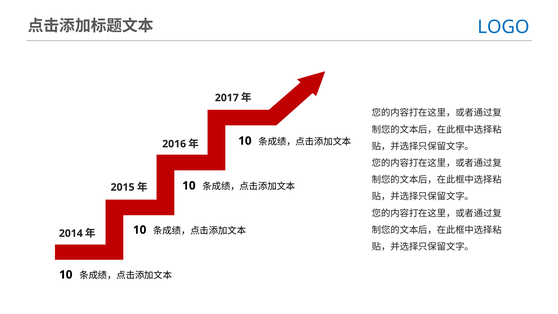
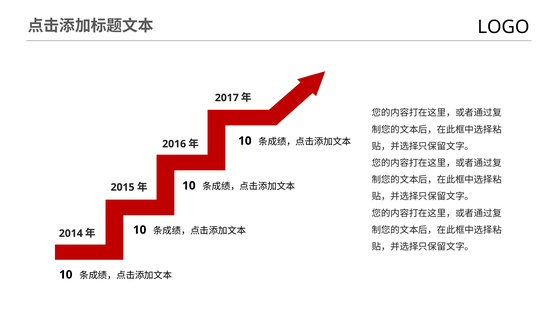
LOGO colour: blue -> black (503, 27)
